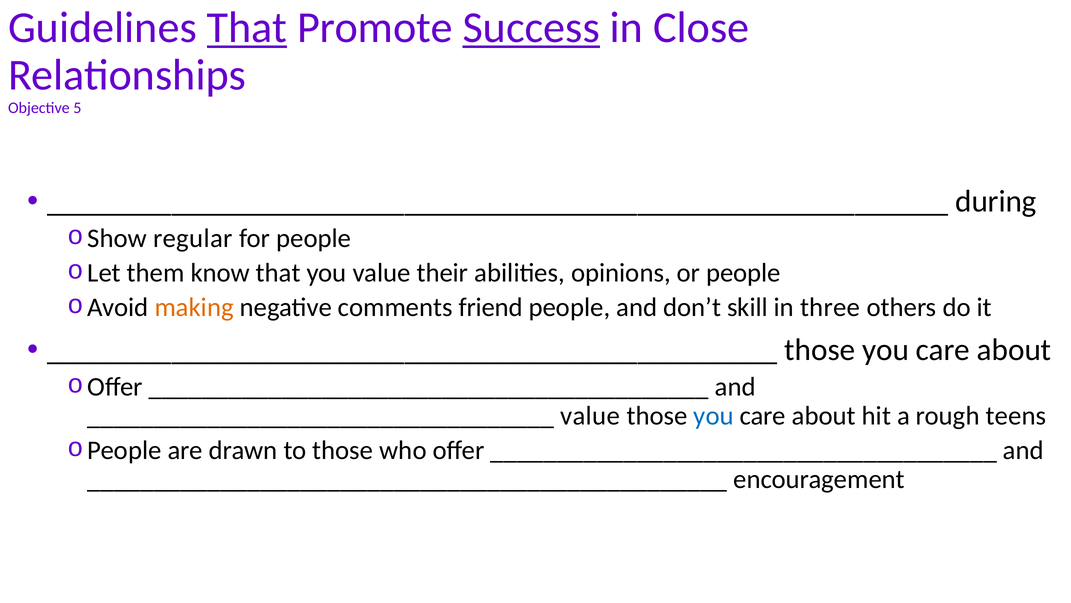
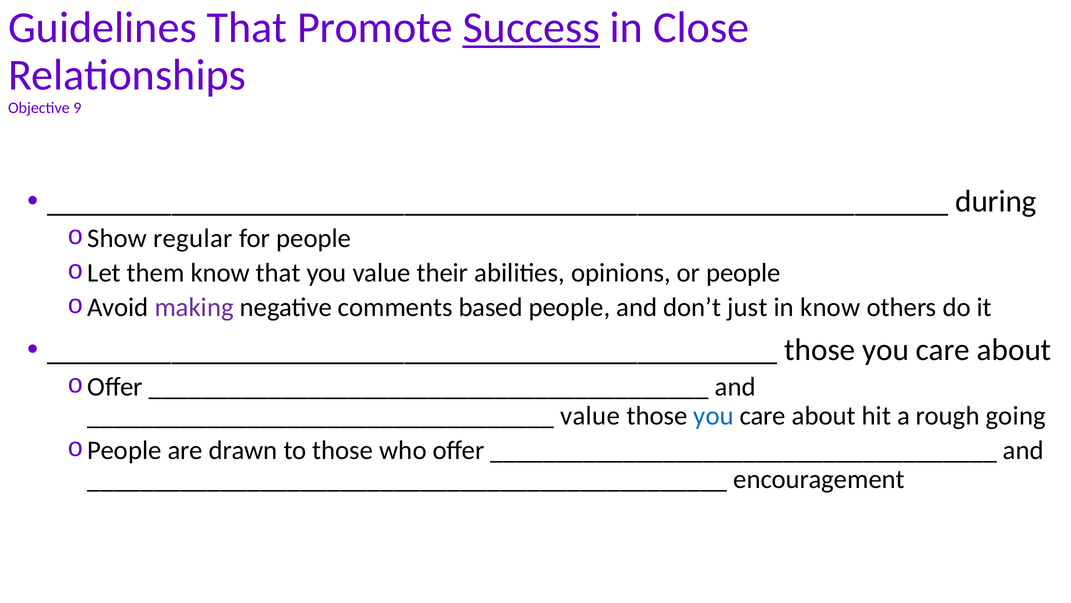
That underline: present -> none (247, 28)
5: 5 -> 9 (77, 108)
making colour: orange -> purple (194, 307)
friend: friend -> based (491, 307)
skill: skill -> just (747, 307)
in three: three -> know (830, 307)
teens: teens -> going (1016, 416)
